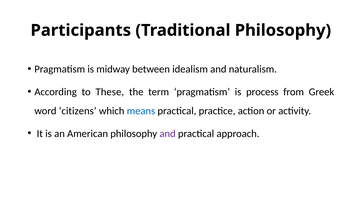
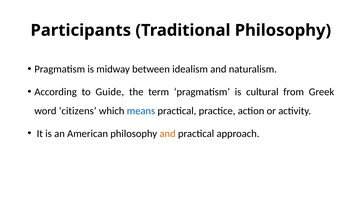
These: These -> Guide (110, 92)
process: process -> cultural (262, 92)
and colour: purple -> orange (168, 134)
